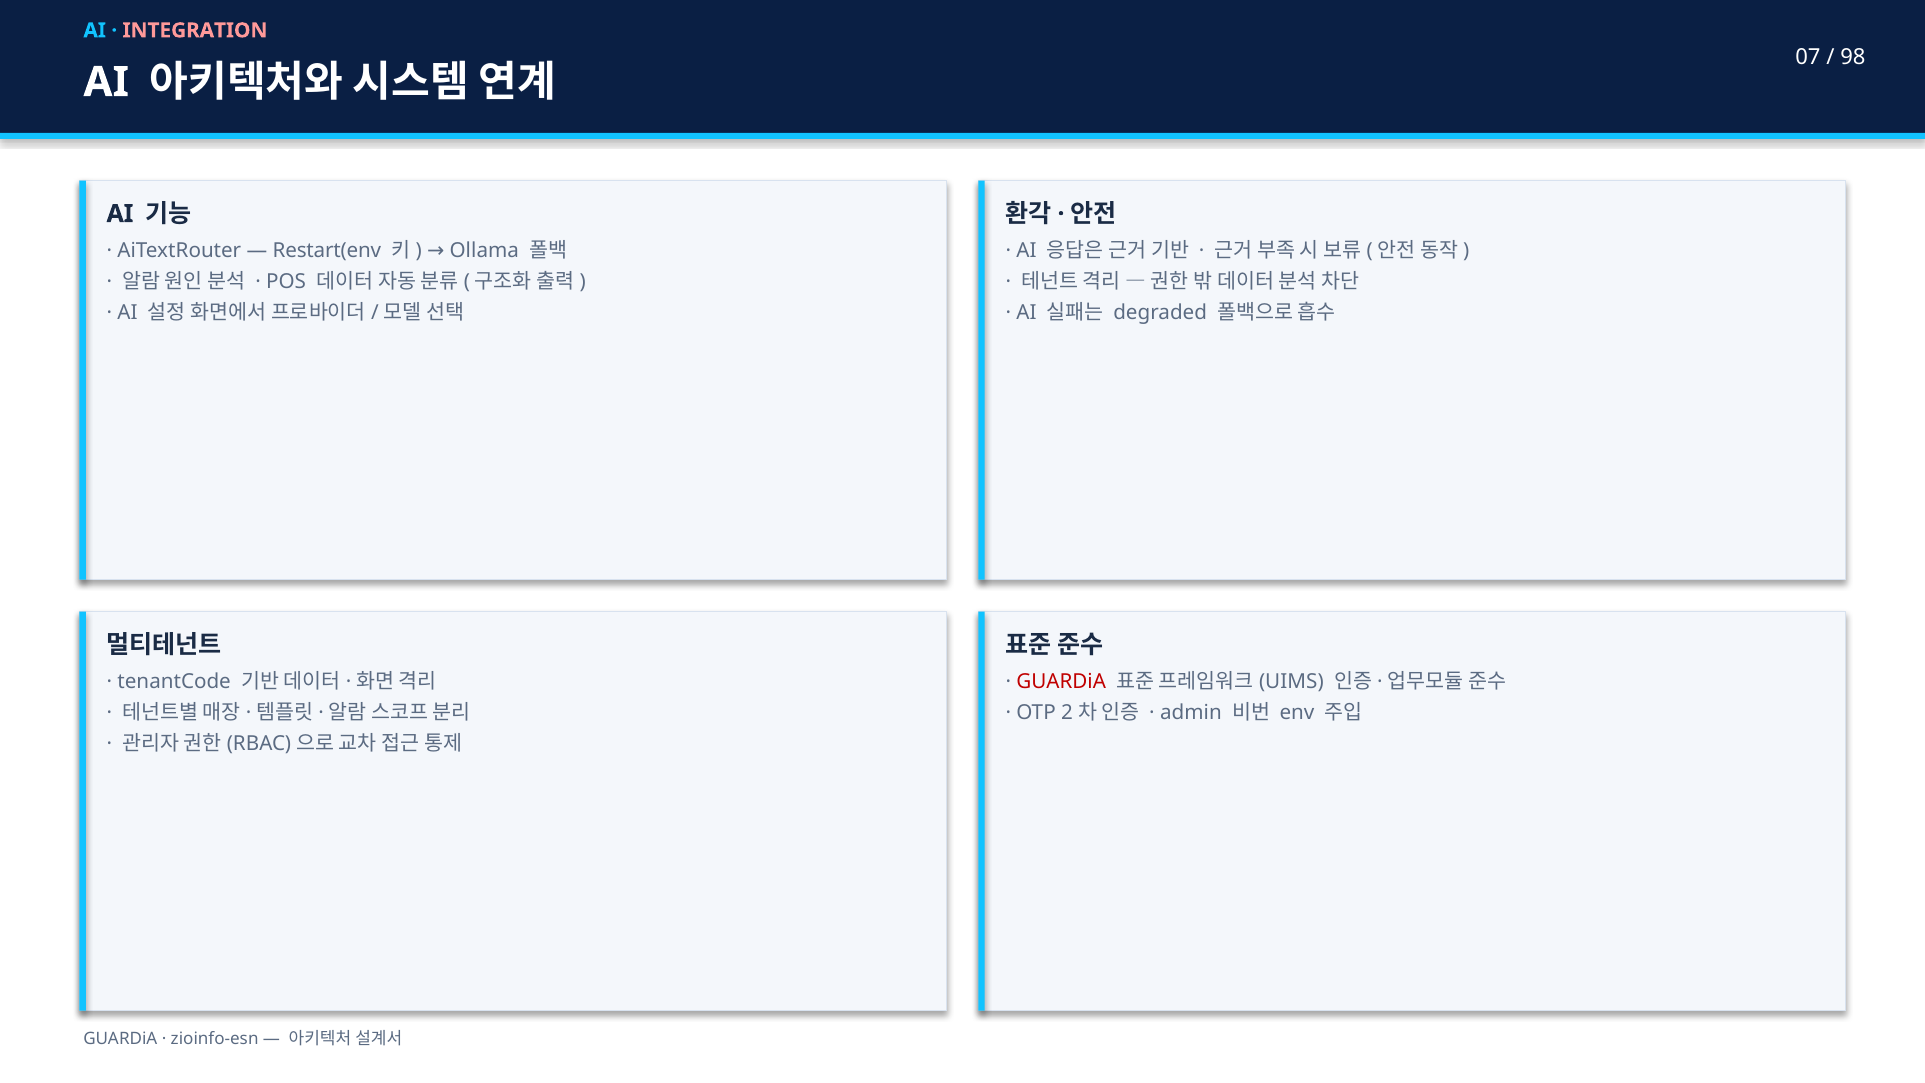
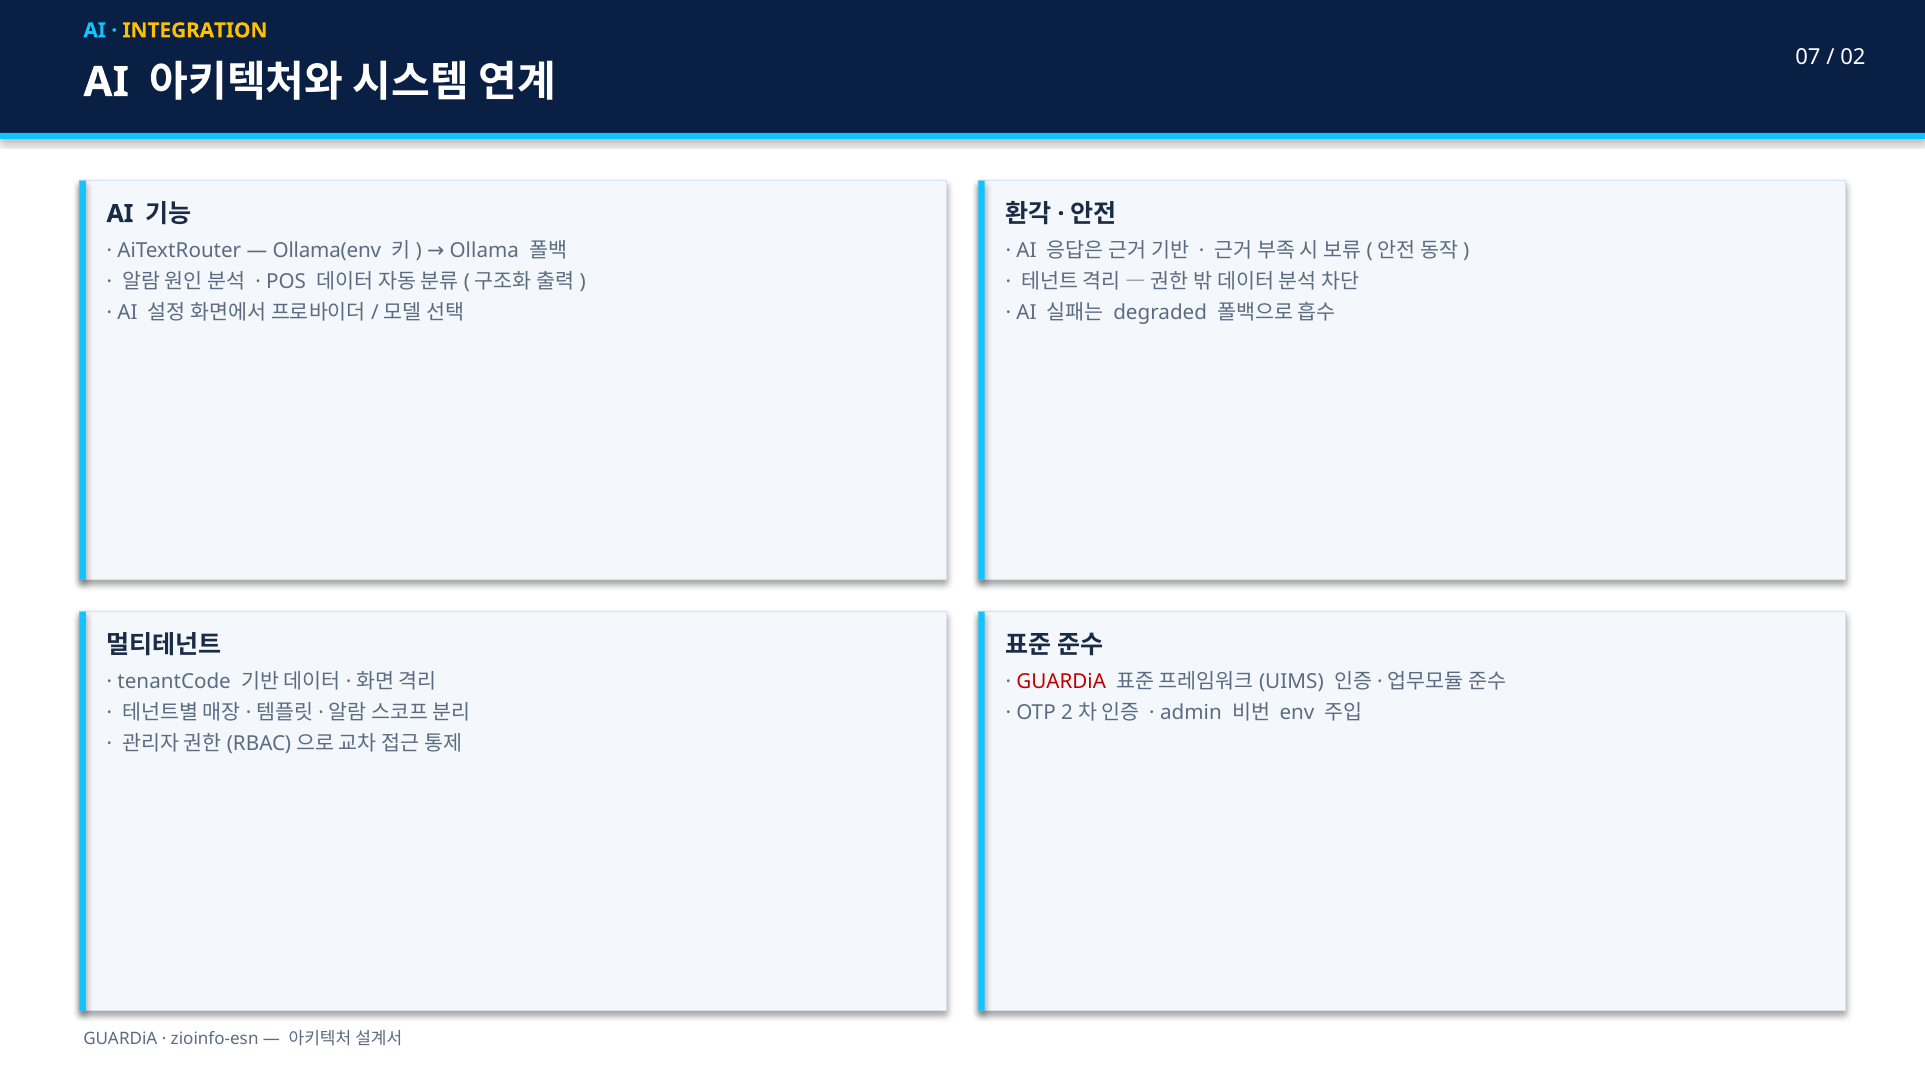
INTEGRATION colour: pink -> yellow (195, 30)
98: 98 -> 02 (1853, 57)
Restart(env: Restart(env -> Ollama(env (327, 251)
